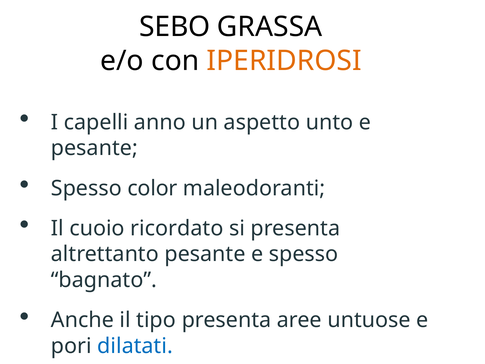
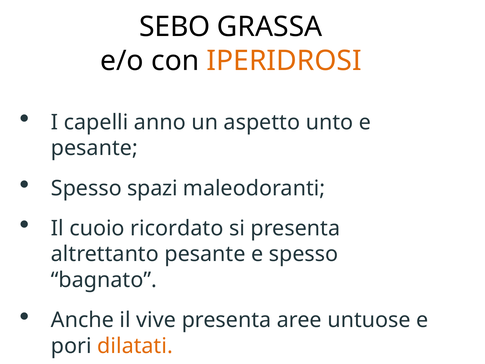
color: color -> spazi (152, 188)
tipo: tipo -> vive (156, 320)
dilatati colour: blue -> orange (135, 346)
